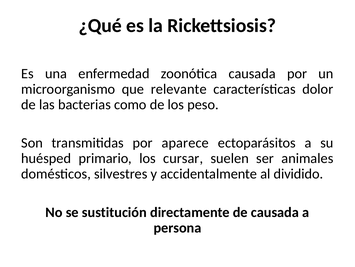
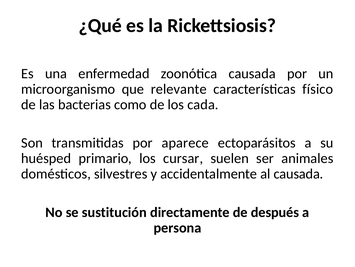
dolor: dolor -> físico (318, 89)
peso: peso -> cada (203, 104)
al dividido: dividido -> causada (298, 173)
de causada: causada -> después (275, 212)
